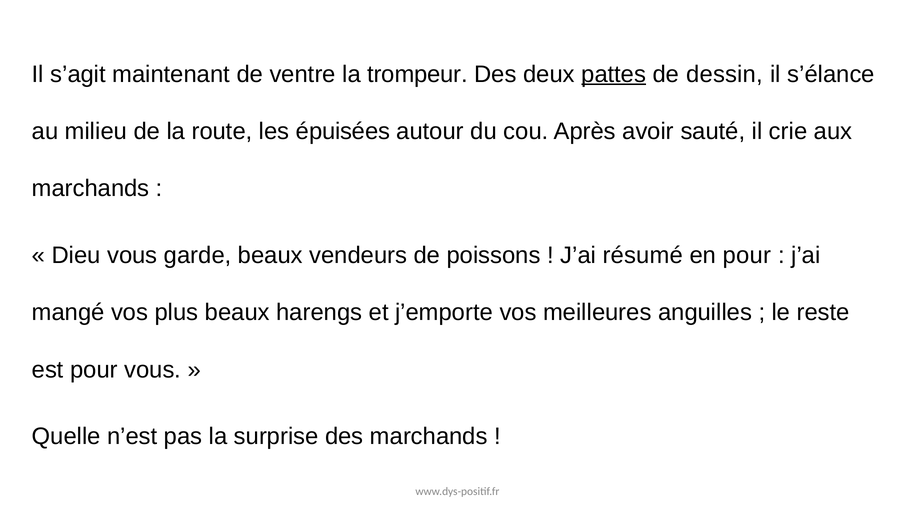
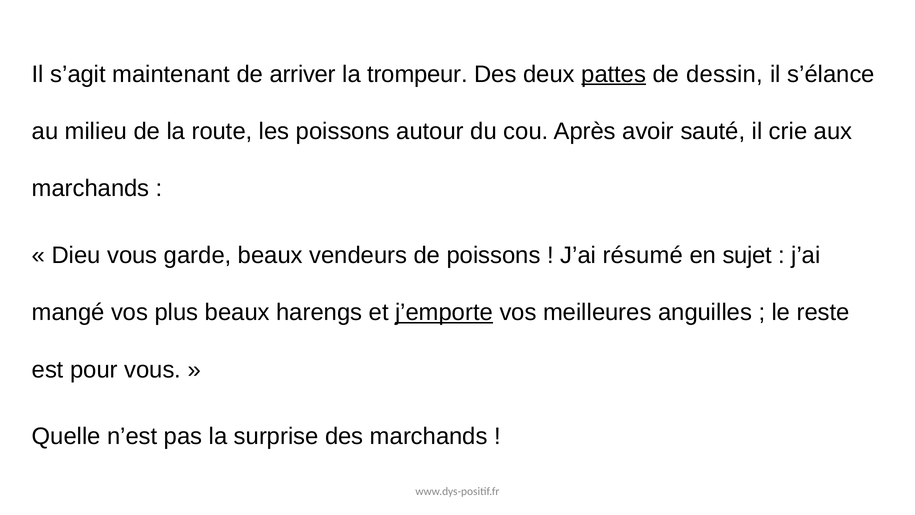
ventre: ventre -> arriver (303, 74)
les épuisées: épuisées -> poissons (343, 131)
en pour: pour -> sujet (747, 255)
j’emporte underline: none -> present (444, 312)
